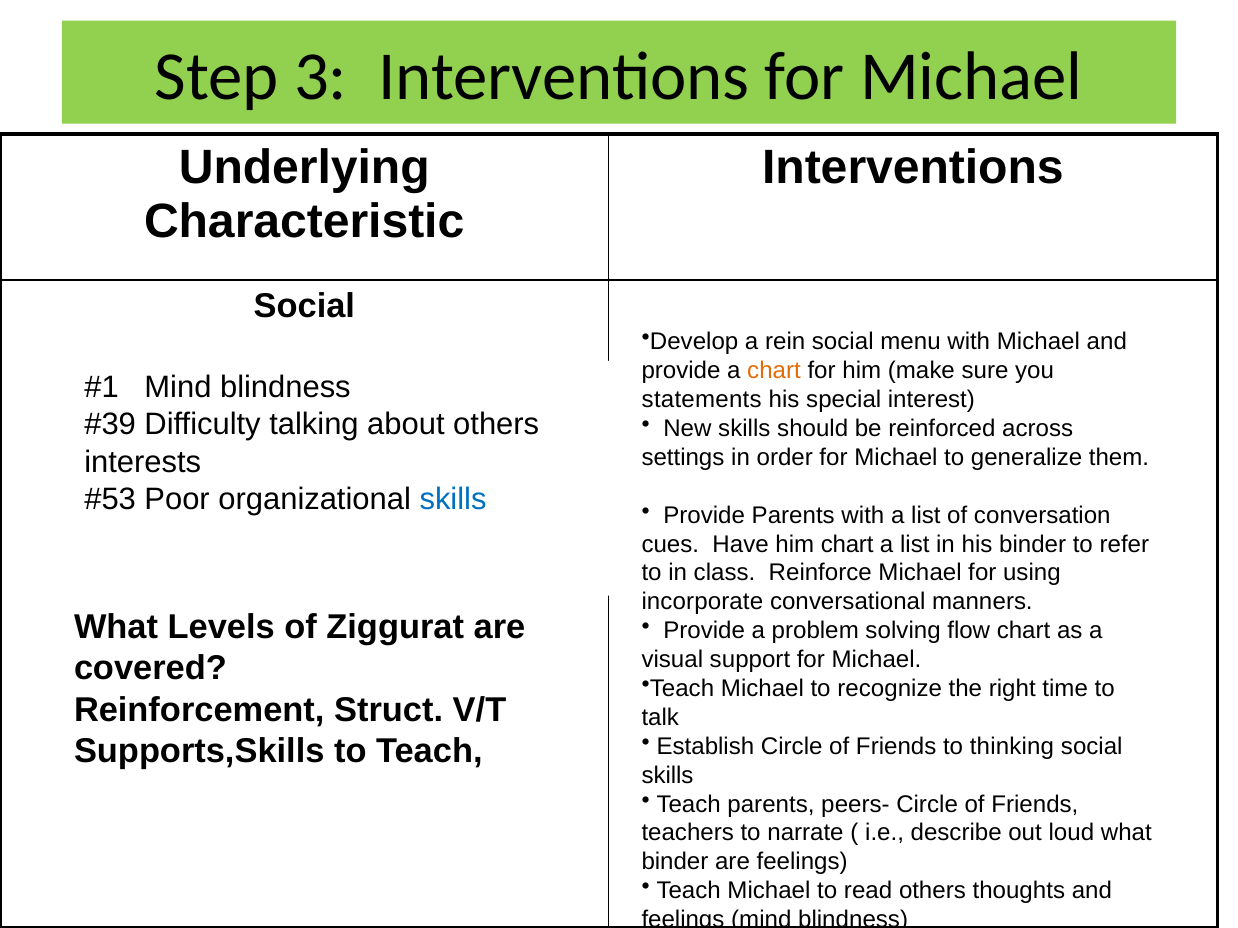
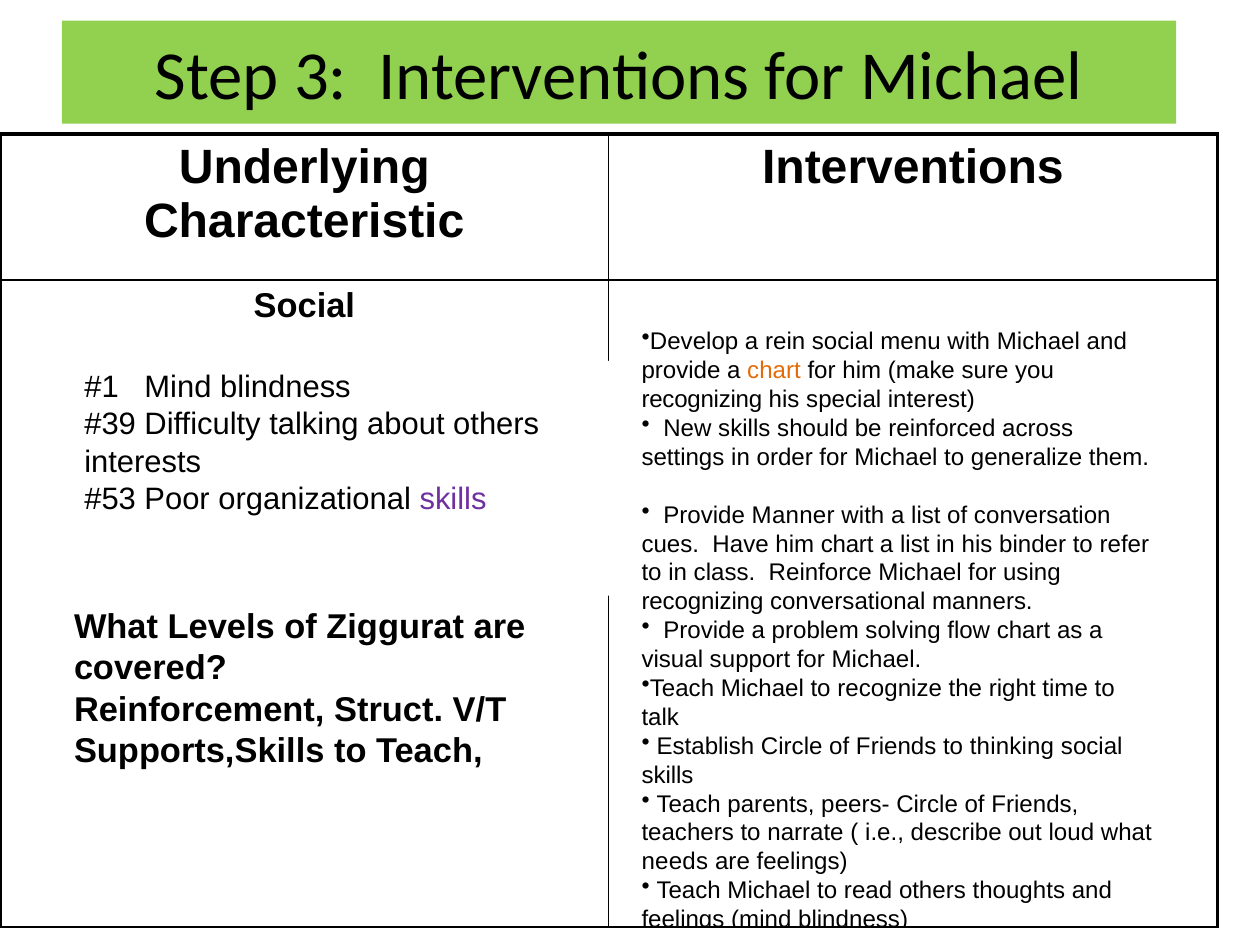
statements: statements -> recognizing (702, 400)
skills colour: blue -> purple (453, 499)
Provide Parents: Parents -> Manner (793, 515)
incorporate: incorporate -> recognizing (702, 602)
binder: binder -> needs (675, 862)
